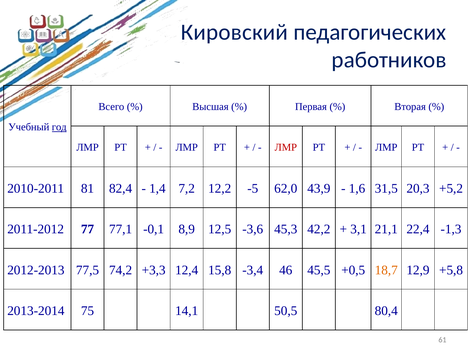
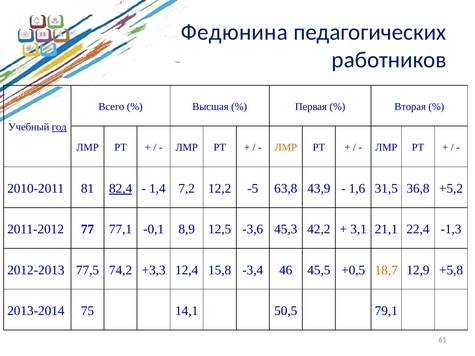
Кировский: Кировский -> Федюнина (234, 32)
ЛМР colour: red -> orange (286, 148)
82,4 underline: none -> present (121, 189)
62,0: 62,0 -> 63,8 (286, 189)
20,3: 20,3 -> 36,8 (418, 189)
80,4: 80,4 -> 79,1 (386, 311)
